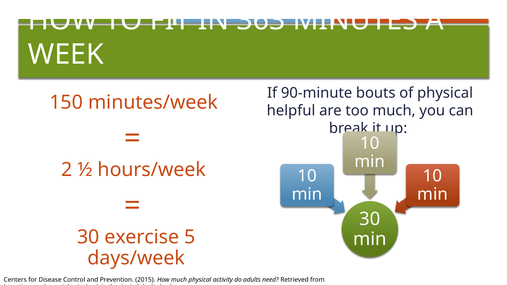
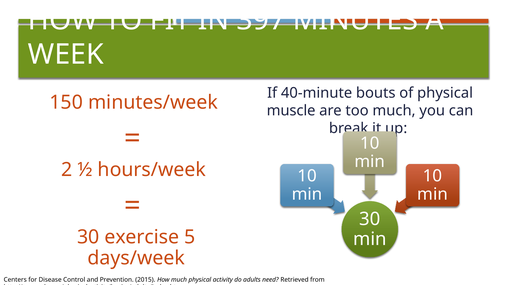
363: 363 -> 397 (261, 20)
90-minute: 90-minute -> 40-minute (317, 93)
helpful: helpful -> muscle (291, 111)
